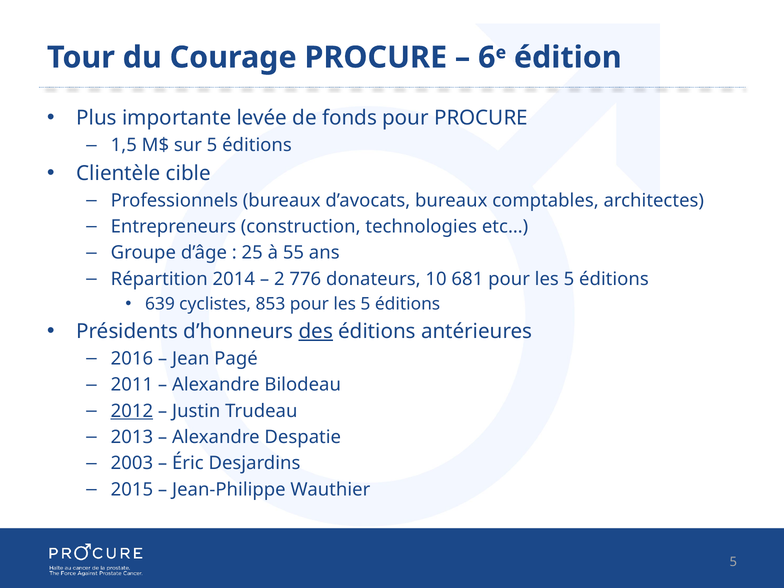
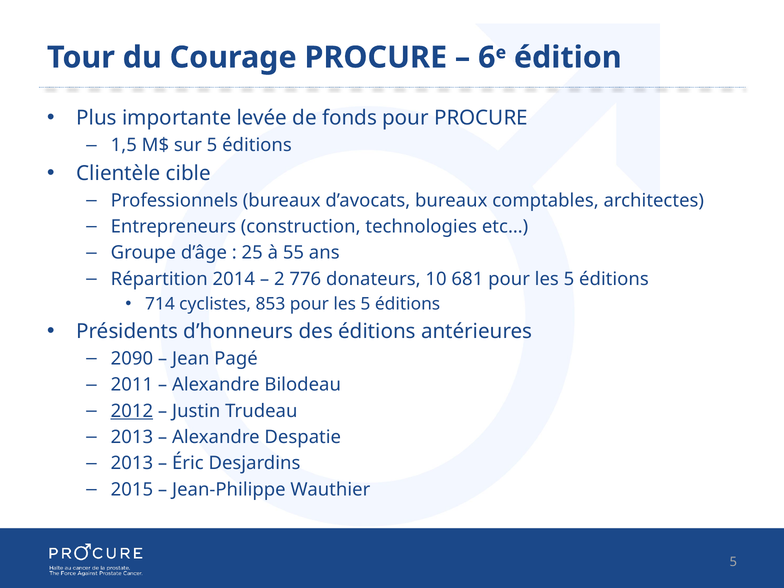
639: 639 -> 714 (160, 304)
des underline: present -> none (316, 331)
2016: 2016 -> 2090 (132, 359)
2003: 2003 -> 2013 (132, 463)
